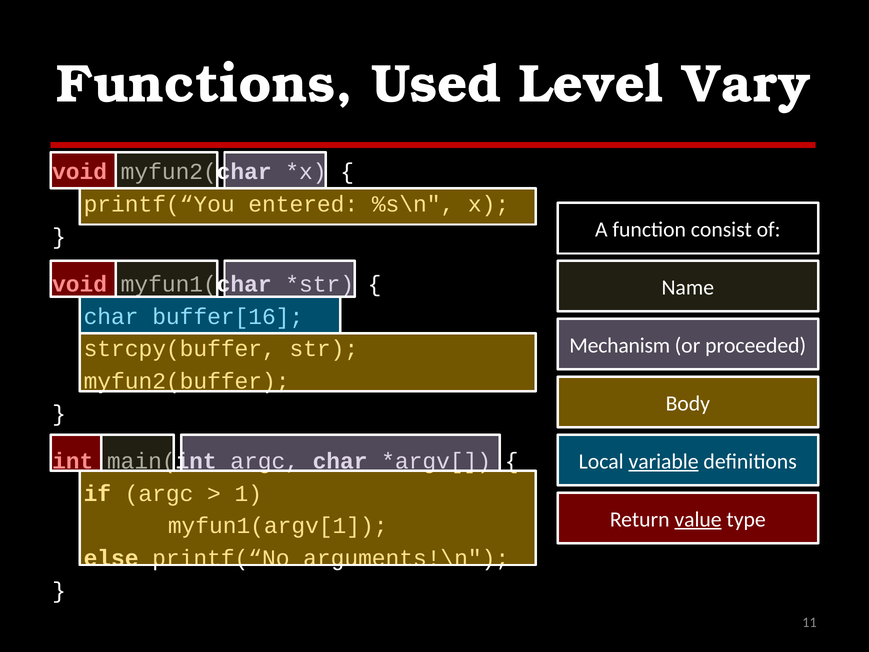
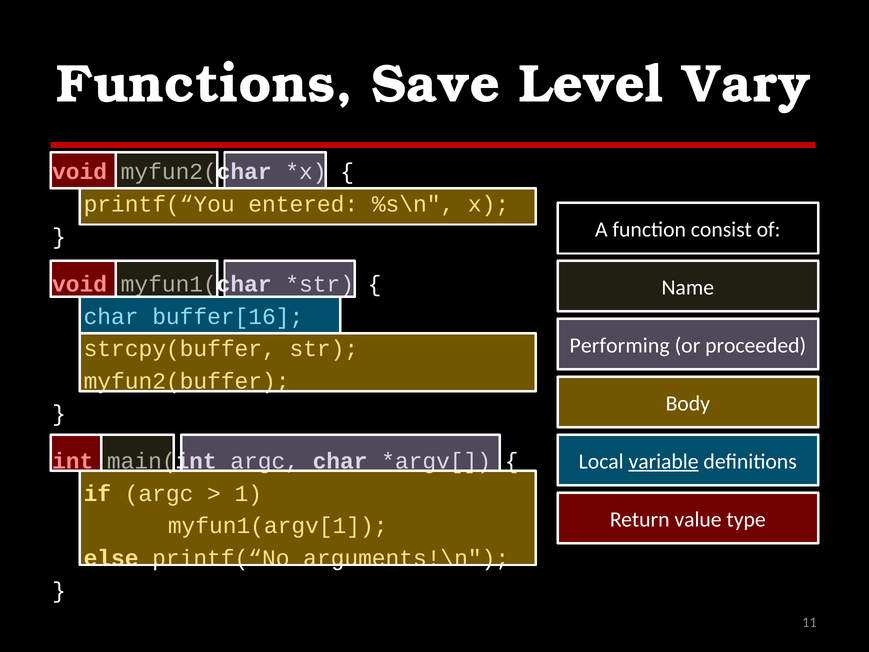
Used: Used -> Save (436, 84)
Mechanism: Mechanism -> Performing (620, 345)
value underline: present -> none (698, 519)
